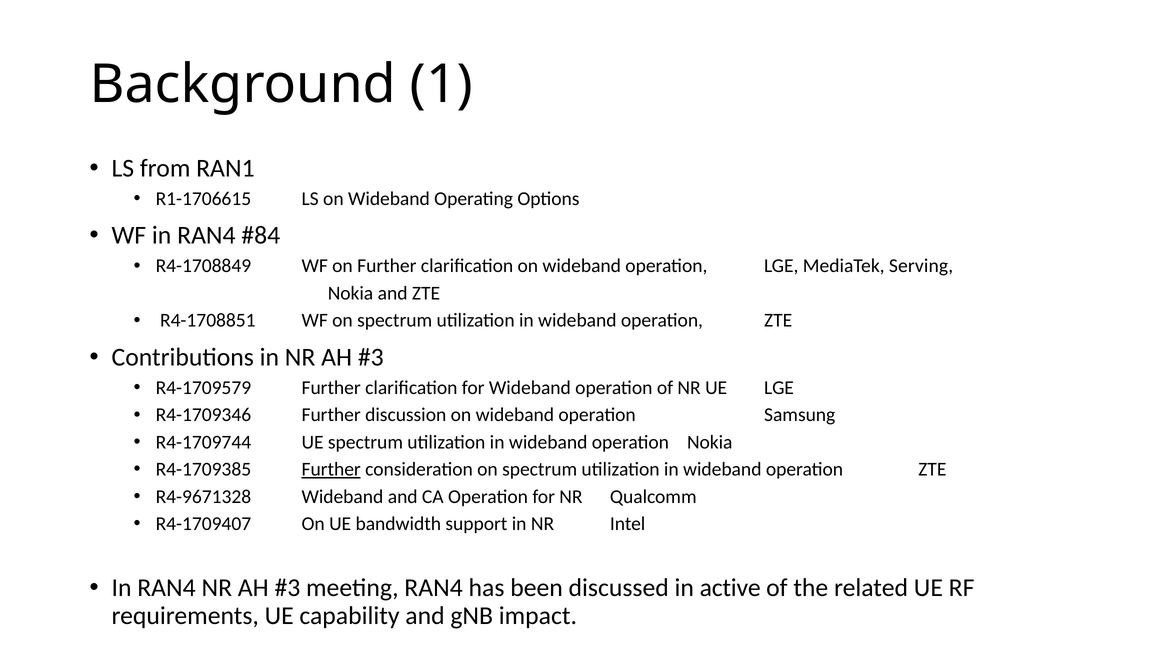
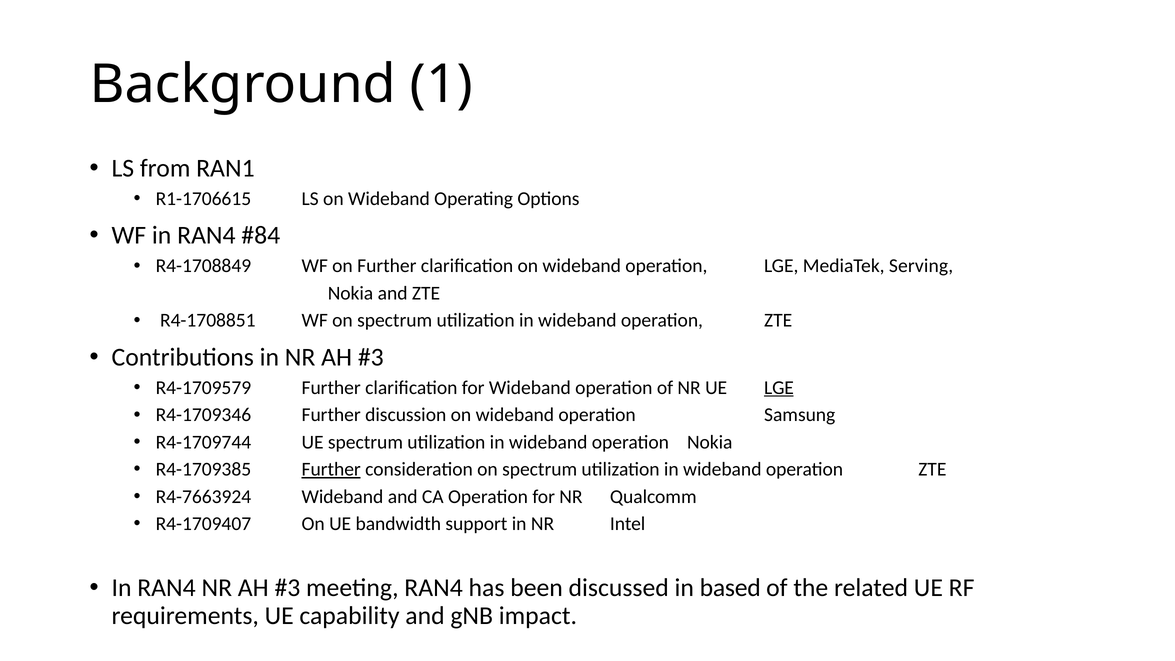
LGE underline: none -> present (779, 388)
R4-9671328: R4-9671328 -> R4-7663924 (203, 497)
active: active -> based (730, 588)
